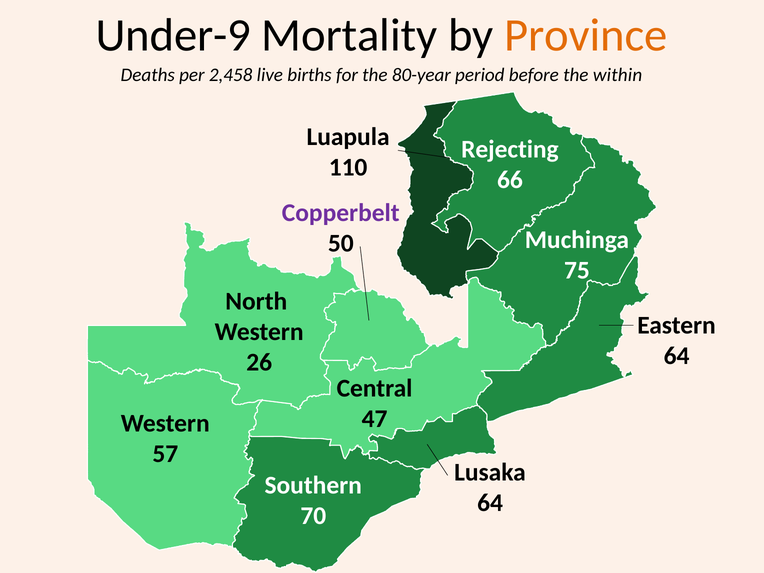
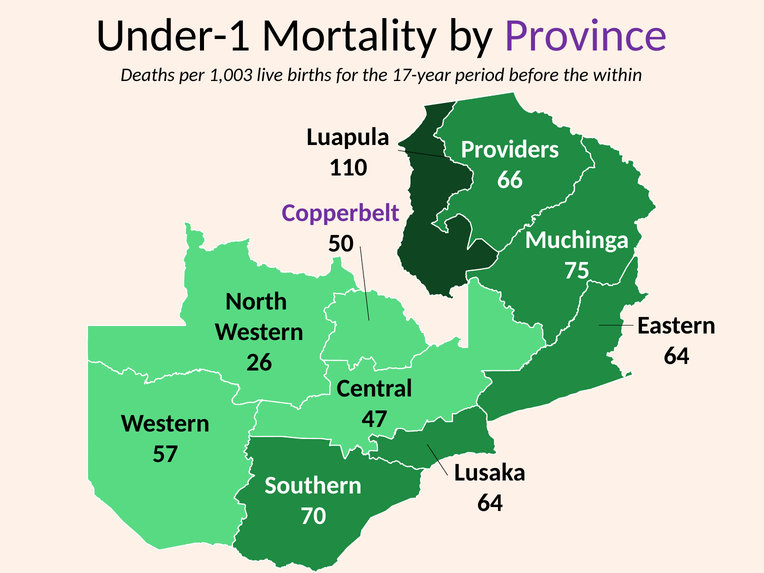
Under-9: Under-9 -> Under-1 (173, 36)
Province colour: orange -> purple (586, 36)
2,458: 2,458 -> 1,003 (231, 75)
80-year: 80-year -> 17-year (421, 75)
Rejecting: Rejecting -> Providers (510, 149)
